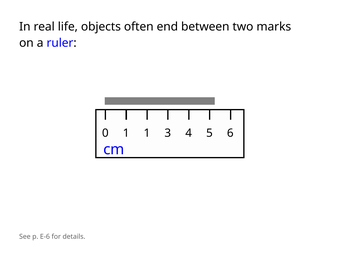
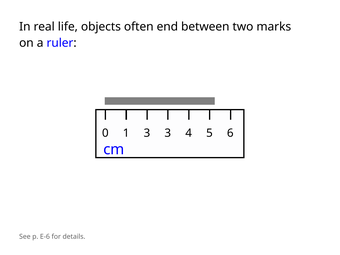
1 1: 1 -> 3 (147, 133)
